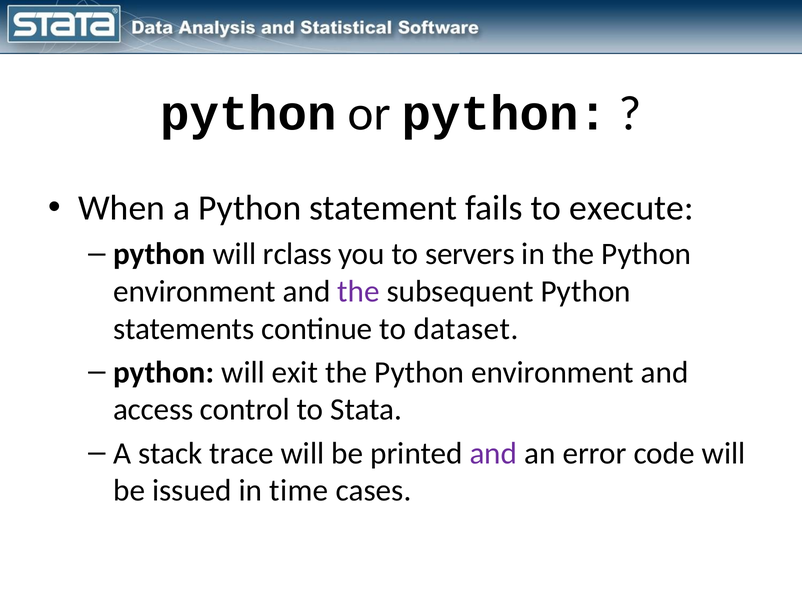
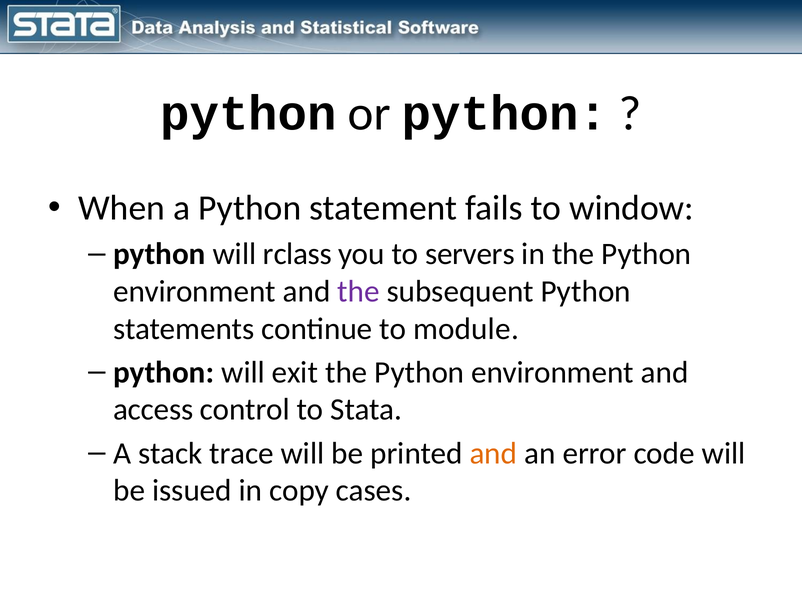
execute: execute -> window (632, 208)
dataset: dataset -> module (466, 329)
and colour: purple -> orange (493, 454)
time: time -> copy (299, 491)
